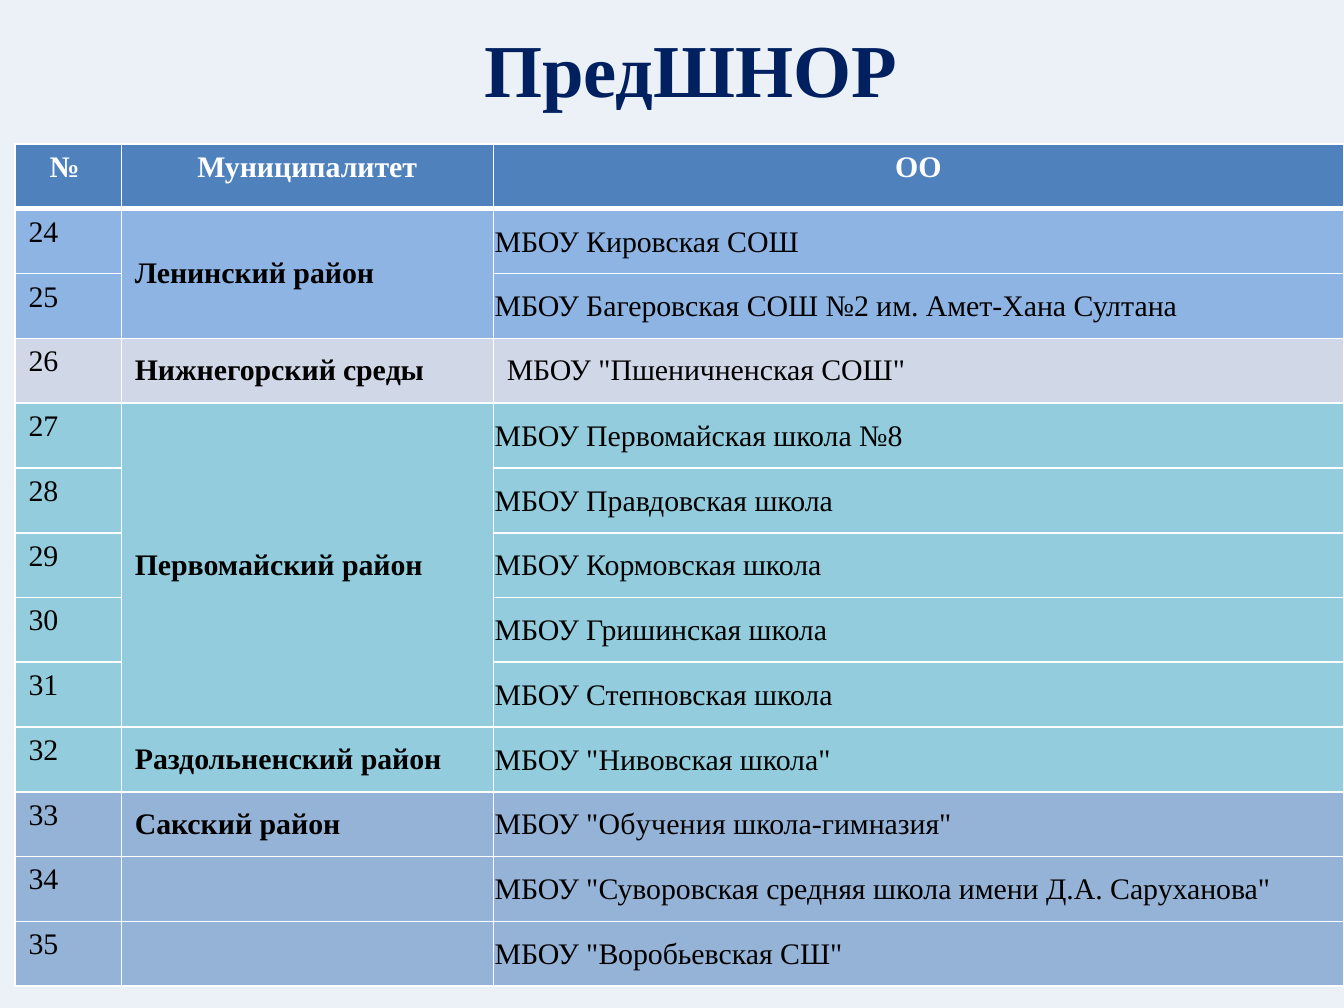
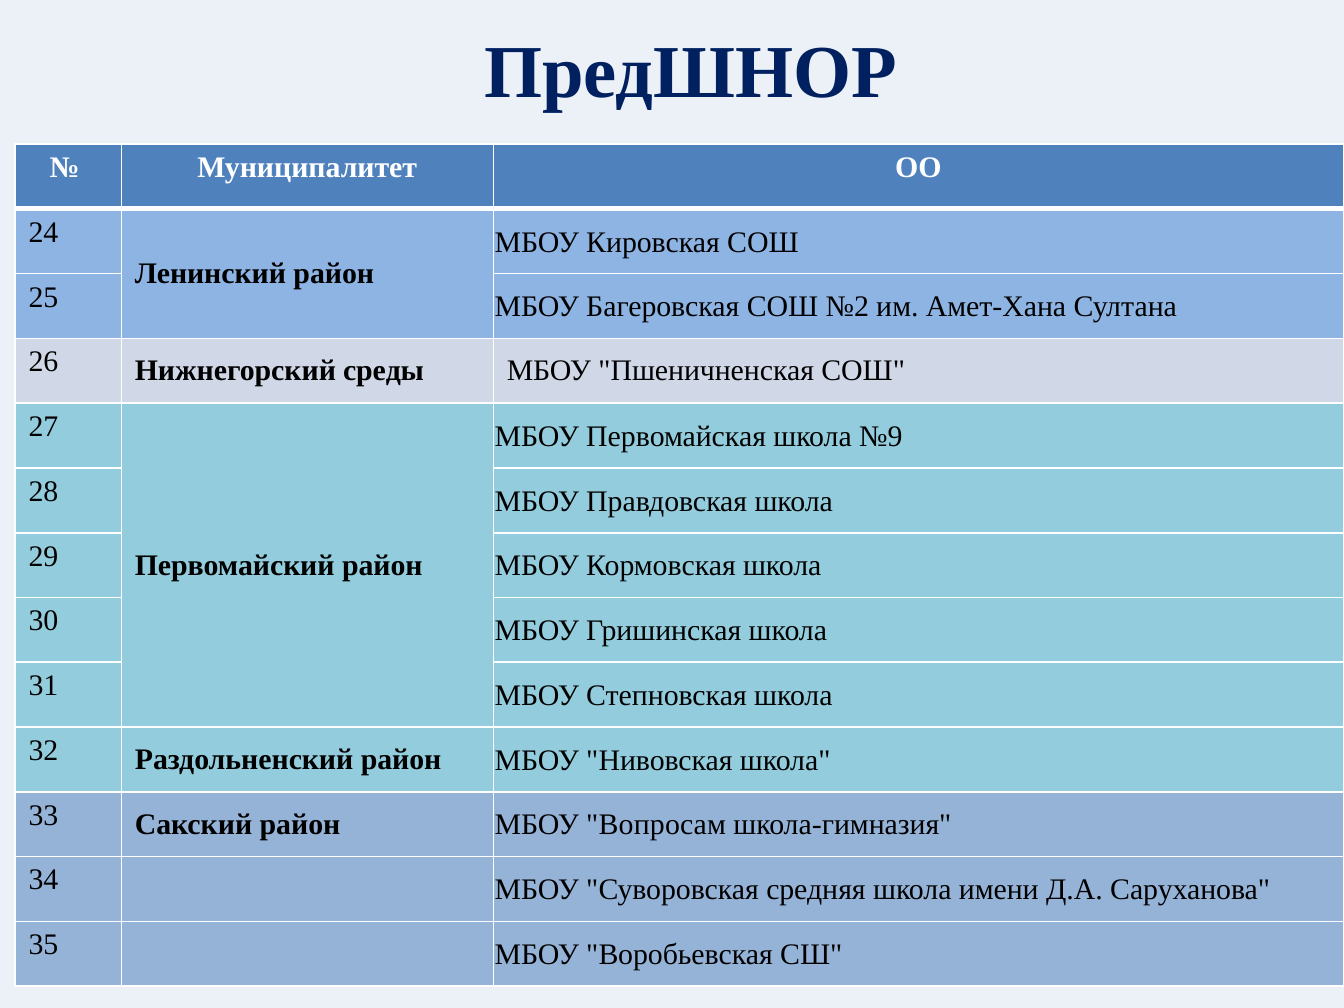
№8: №8 -> №9 (881, 436)
Обучения: Обучения -> Вопросам (656, 825)
